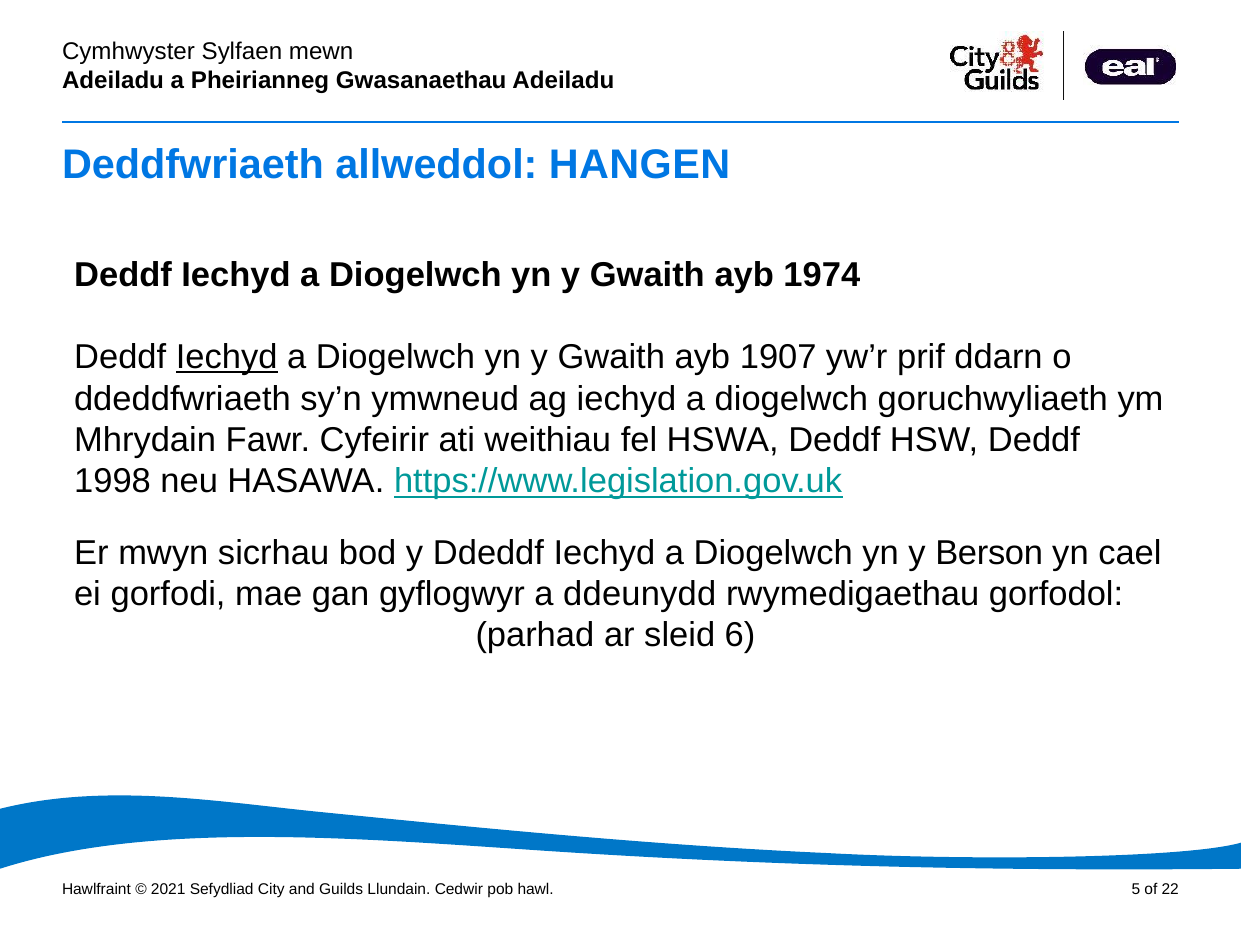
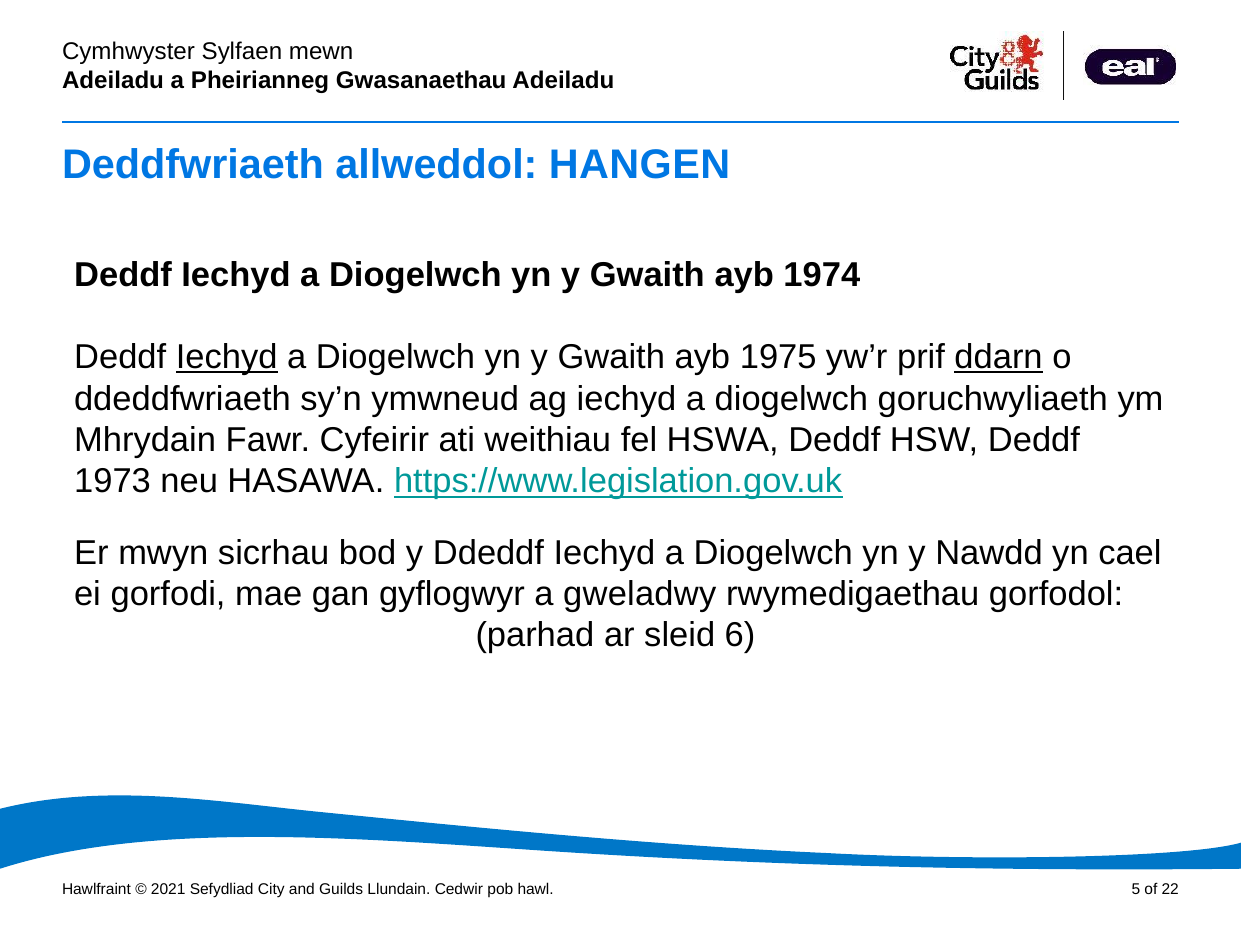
1907: 1907 -> 1975 (778, 358)
ddarn underline: none -> present (999, 358)
1998: 1998 -> 1973 (113, 482)
Berson: Berson -> Nawdd (989, 553)
ddeunydd: ddeunydd -> gweladwy (640, 595)
